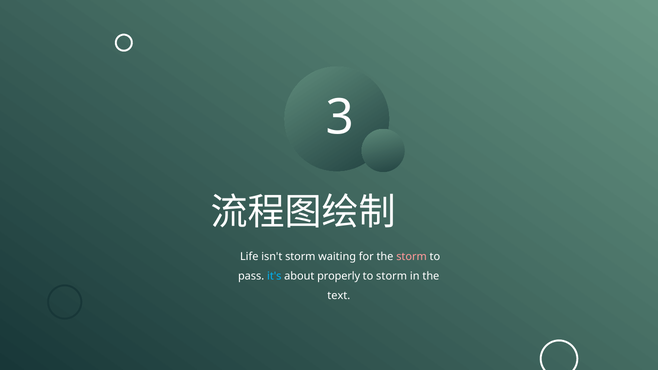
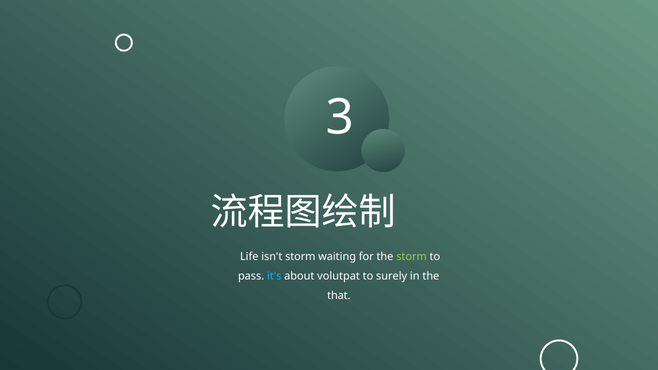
storm colour: pink -> light green (412, 256)
properly: properly -> volutpat (339, 276)
to storm: storm -> surely (392, 276)
text: text -> that (339, 296)
